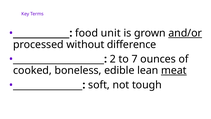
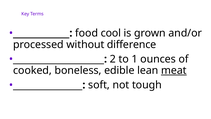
unit: unit -> cool (111, 33)
and/or underline: present -> none (185, 33)
7: 7 -> 1 (135, 59)
